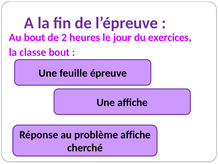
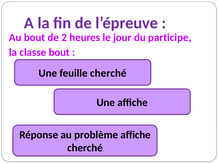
exercices: exercices -> participe (170, 37)
feuille épreuve: épreuve -> cherché (108, 73)
